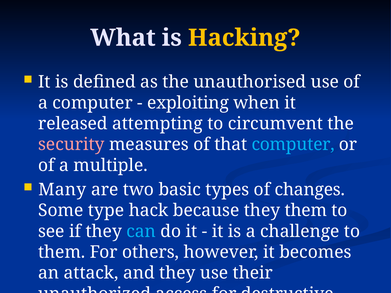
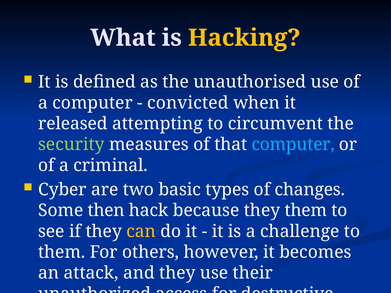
exploiting: exploiting -> convicted (188, 103)
security colour: pink -> light green (71, 145)
multiple: multiple -> criminal (111, 165)
Many: Many -> Cyber (62, 190)
type: type -> then (106, 211)
can colour: light blue -> yellow (141, 232)
